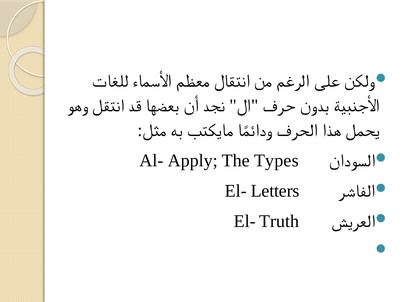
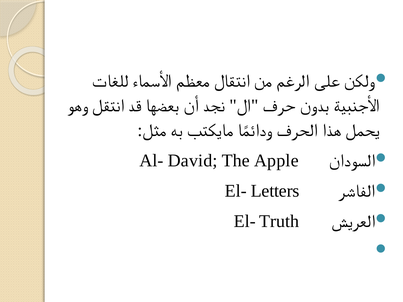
Apply: Apply -> David (193, 161)
Types: Types -> Apple (276, 161)
